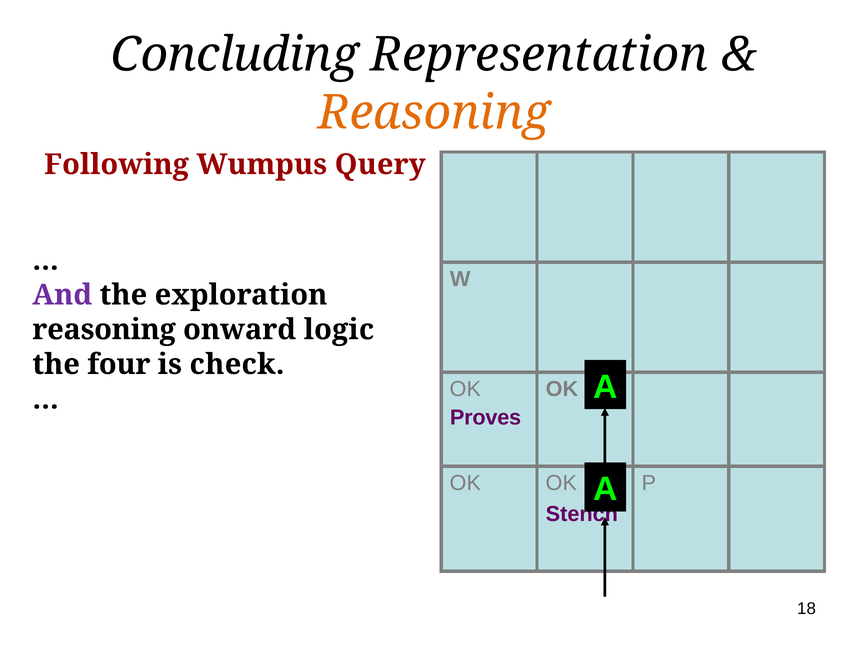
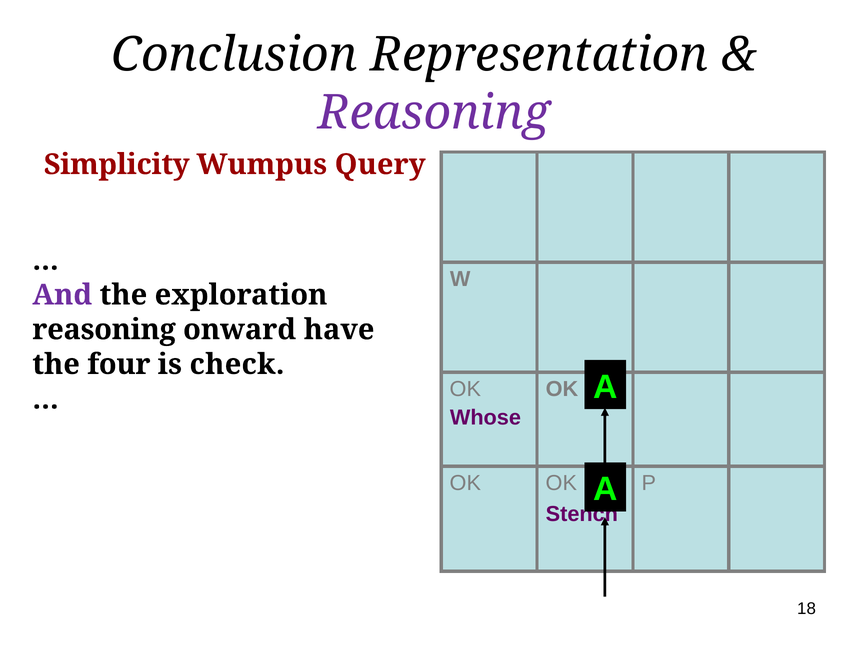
Concluding: Concluding -> Conclusion (234, 55)
Reasoning colour: orange -> purple (434, 113)
Following: Following -> Simplicity (117, 165)
logic: logic -> have (339, 330)
Proves: Proves -> Whose (485, 418)
